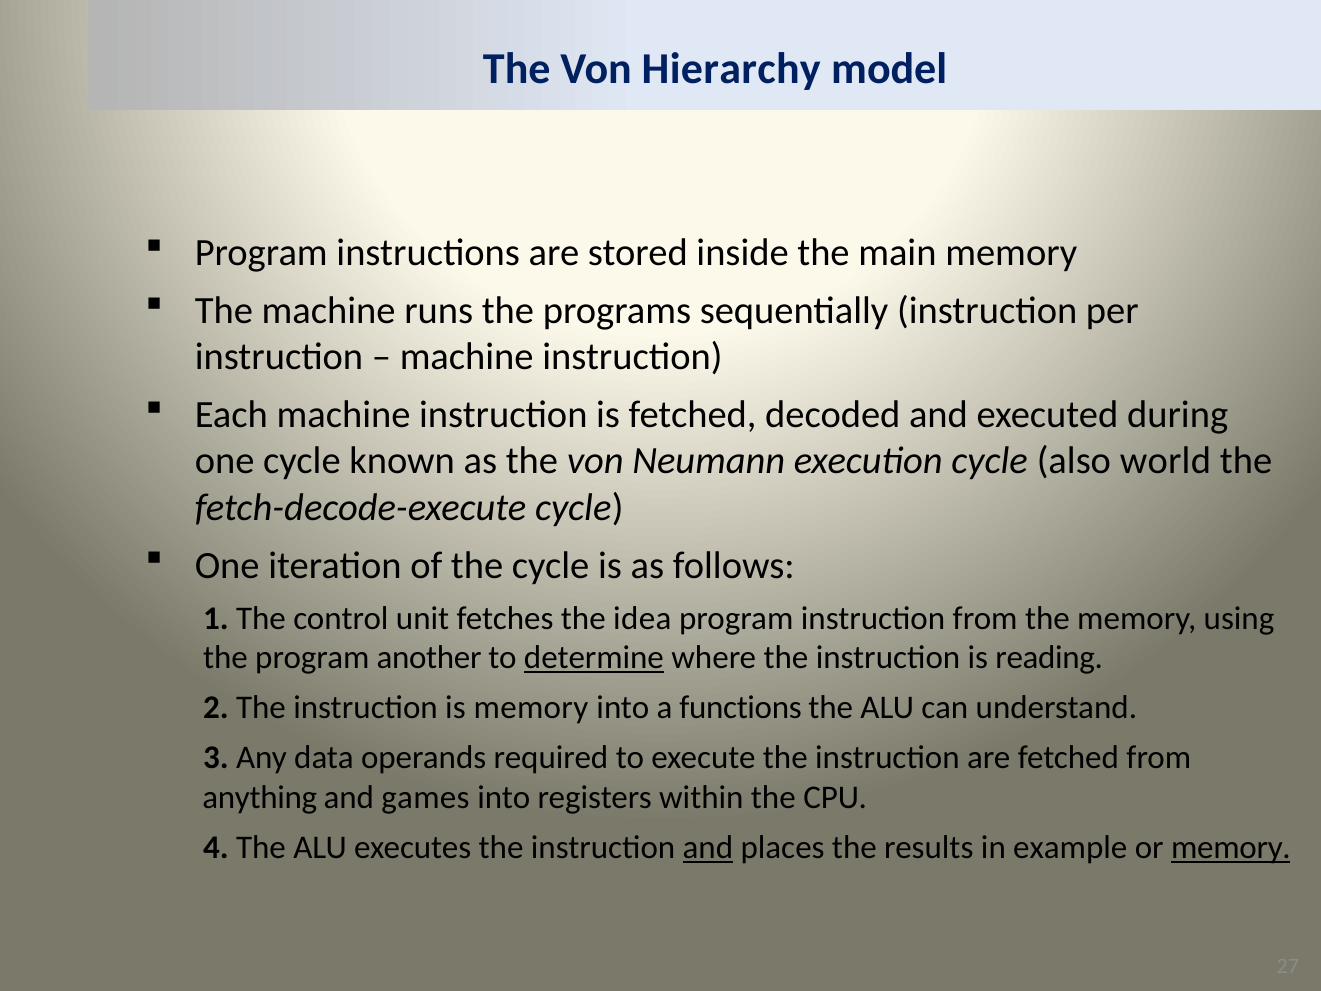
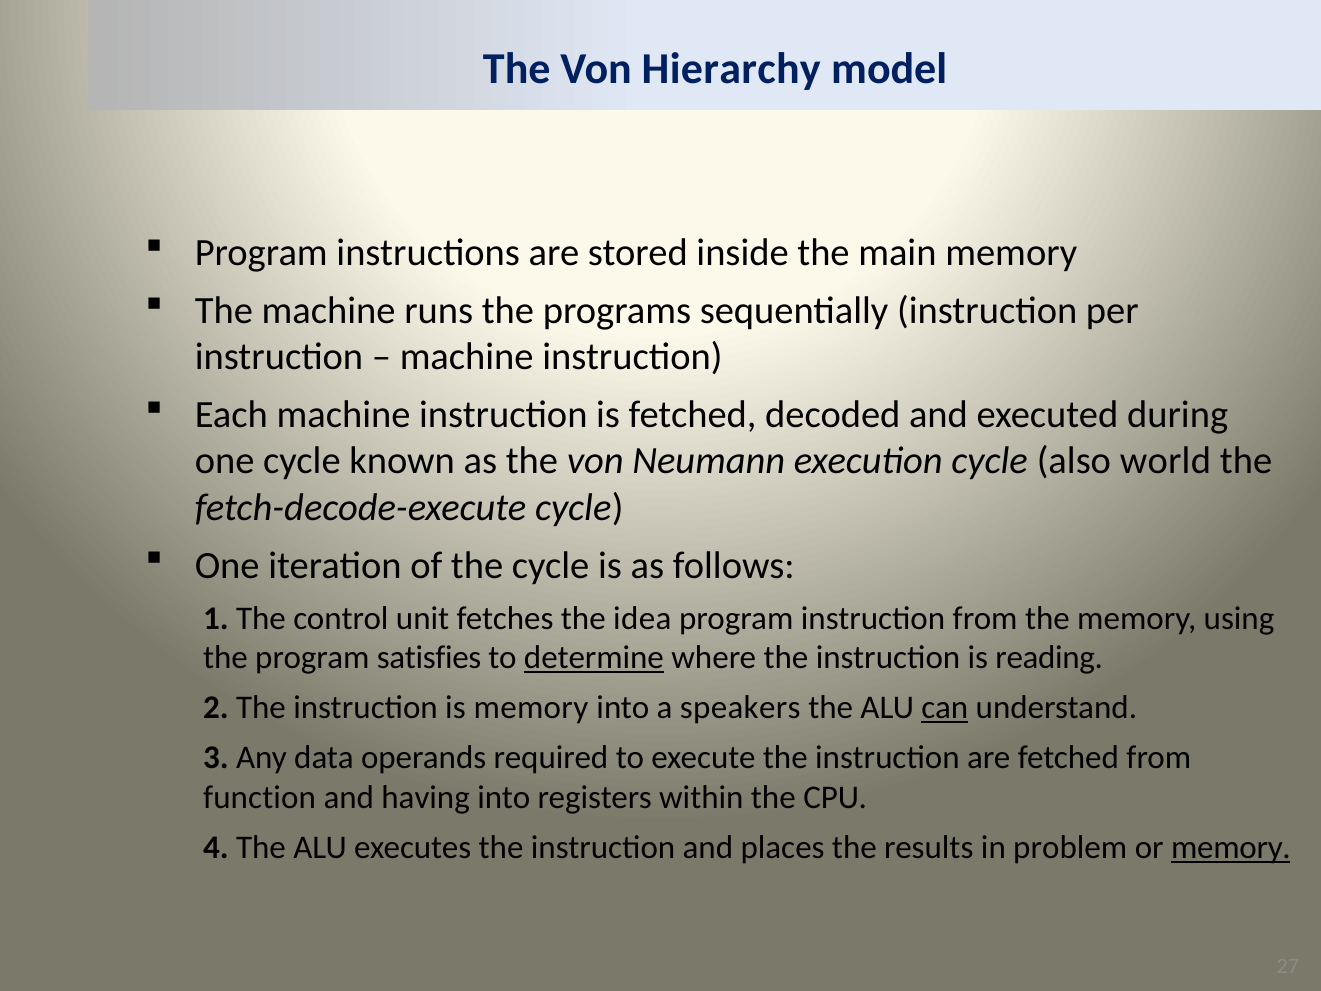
another: another -> satisfies (429, 658)
functions: functions -> speakers (740, 708)
can underline: none -> present (945, 708)
anything: anything -> function (260, 797)
games: games -> having (426, 797)
and underline: present -> none (708, 847)
example: example -> problem (1070, 847)
